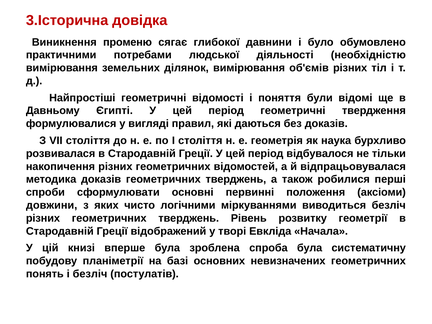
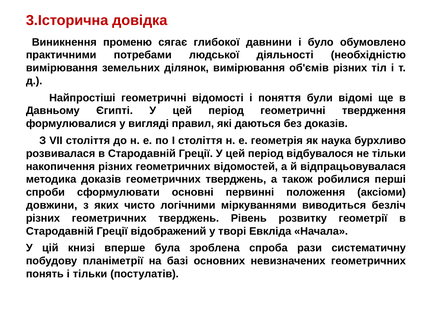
спроба була: була -> рази (310, 248)
і безліч: безліч -> тільки (90, 274)
